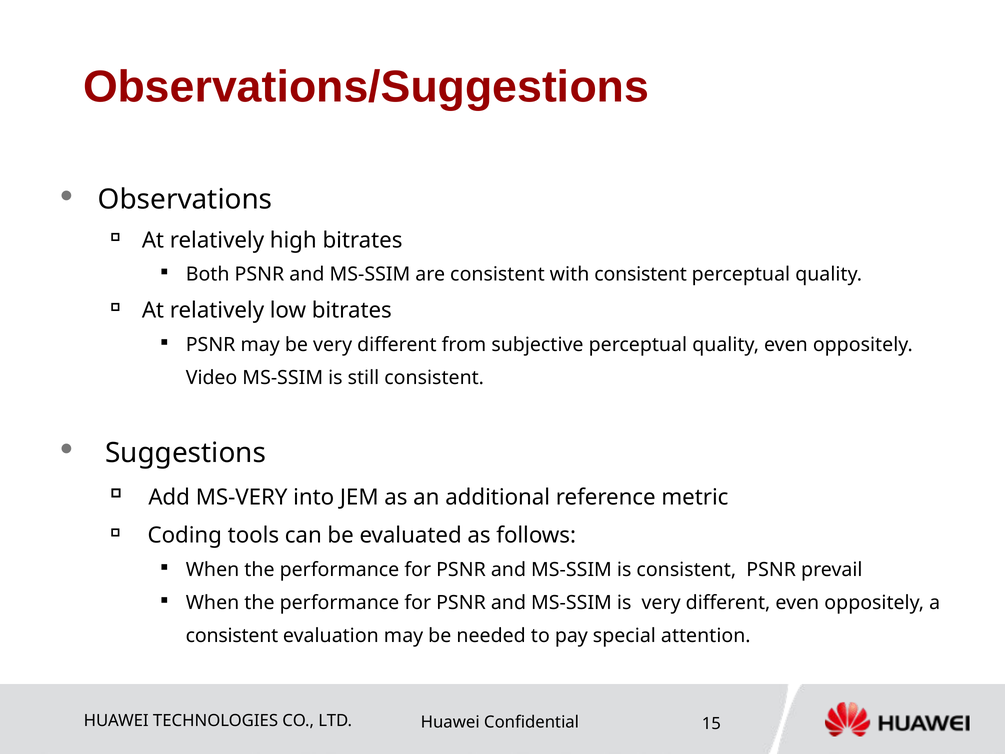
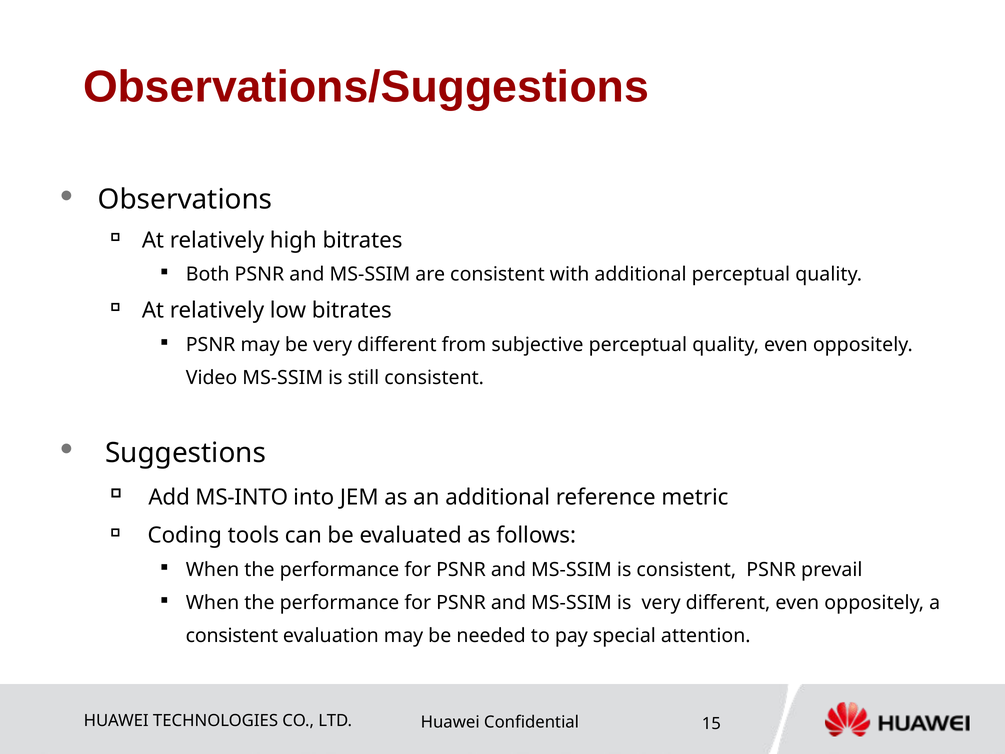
with consistent: consistent -> additional (641, 274)
MS-VERY: MS-VERY -> MS-INTO (242, 497)
